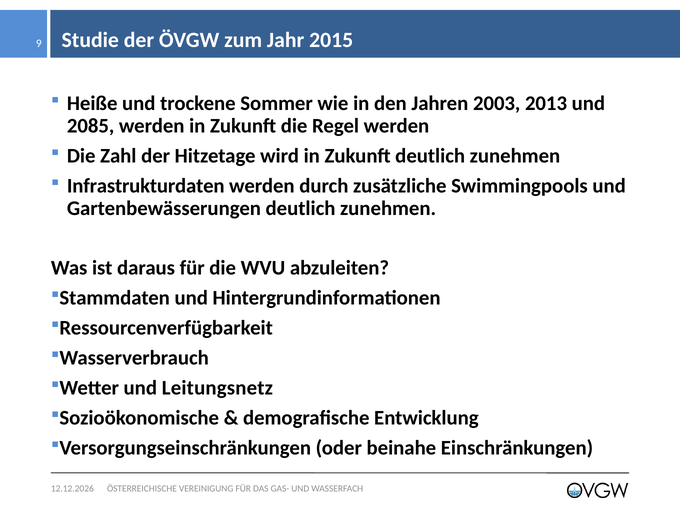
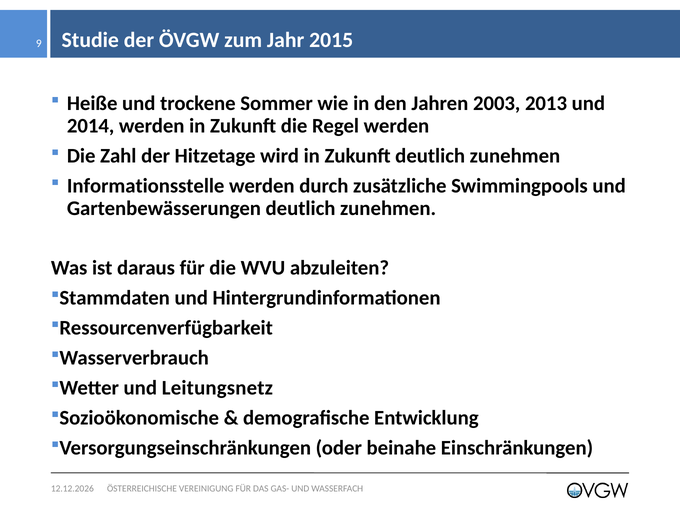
2085: 2085 -> 2014 (91, 126)
Infrastrukturdaten: Infrastrukturdaten -> Informationsstelle (146, 186)
